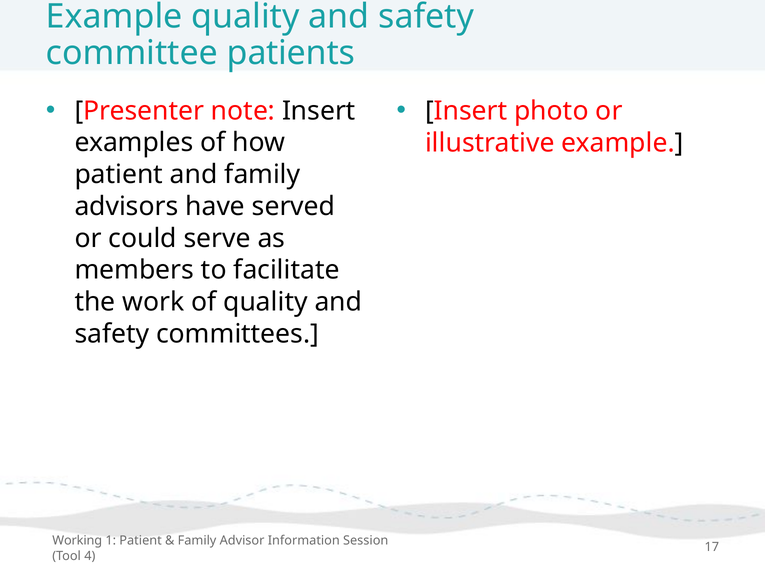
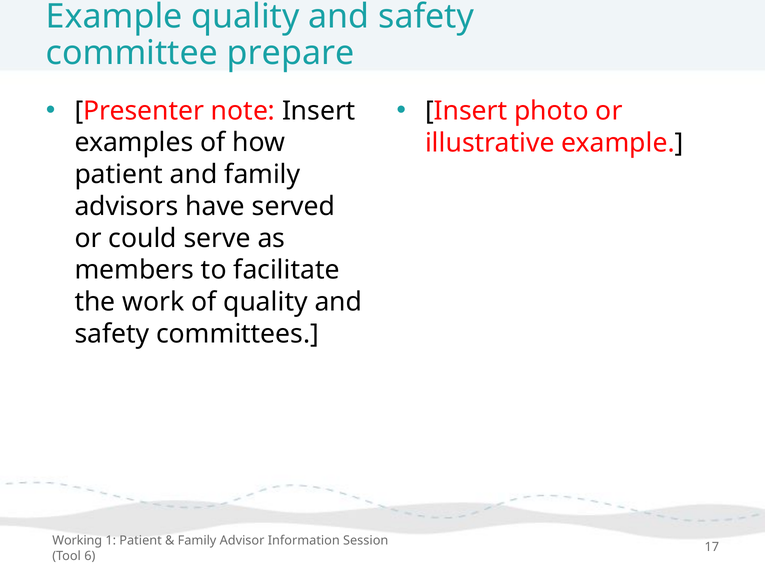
patients: patients -> prepare (291, 53)
4: 4 -> 6 (90, 556)
